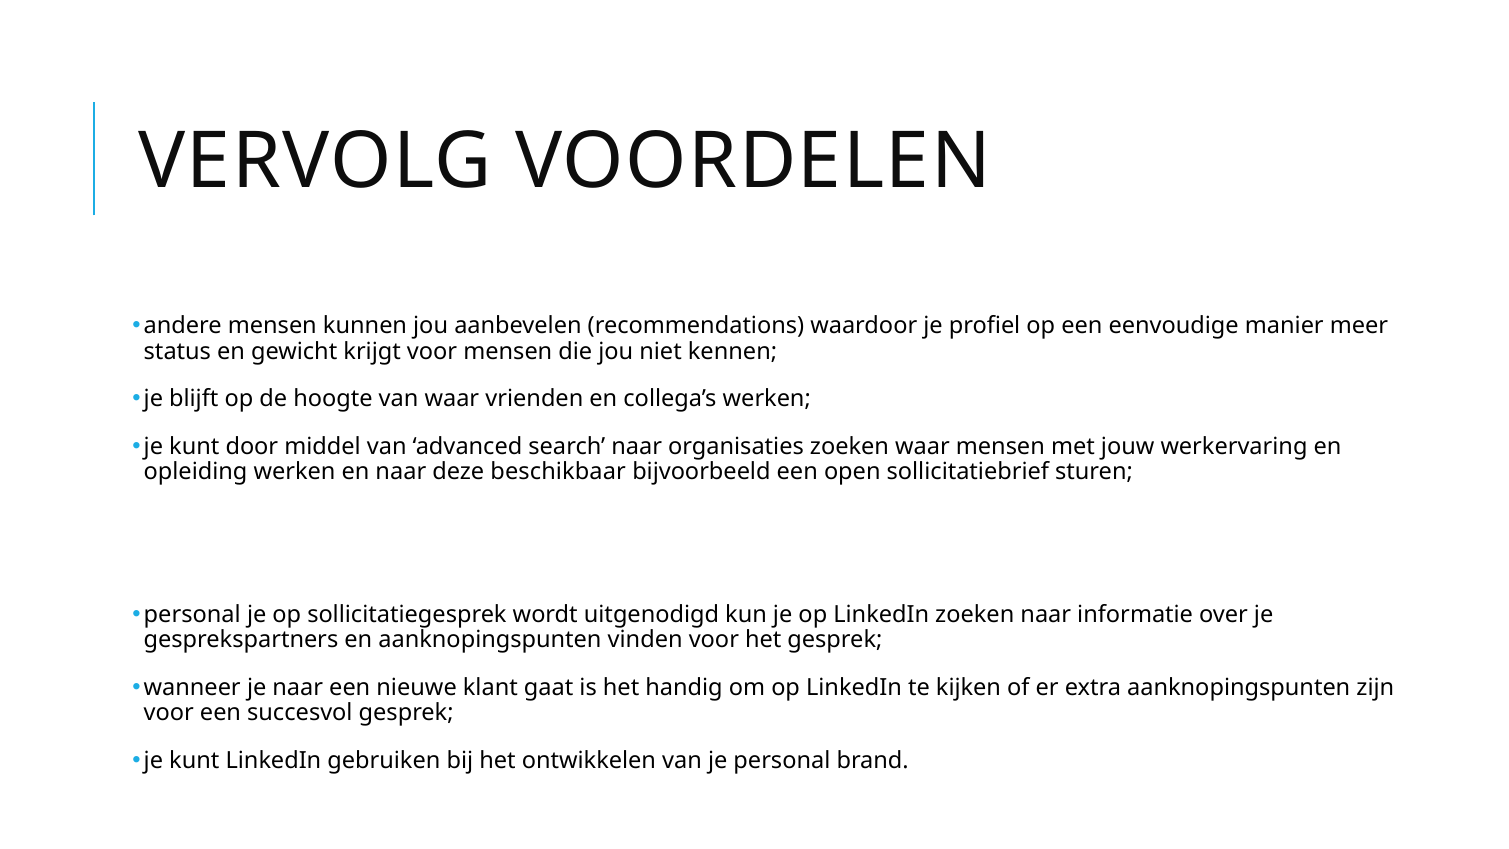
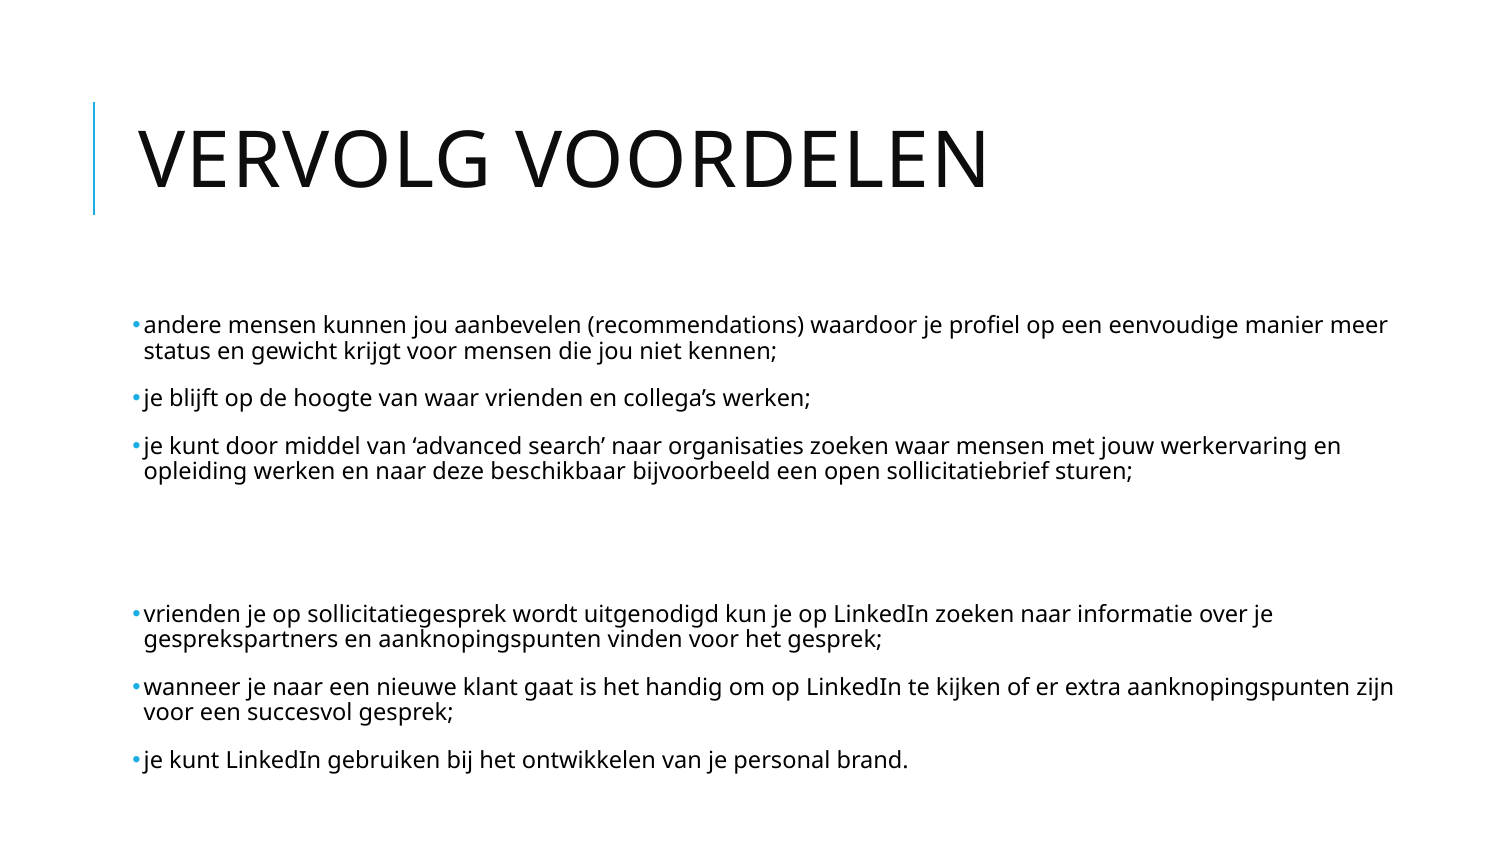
personal: personal -> vrienden (192, 614)
